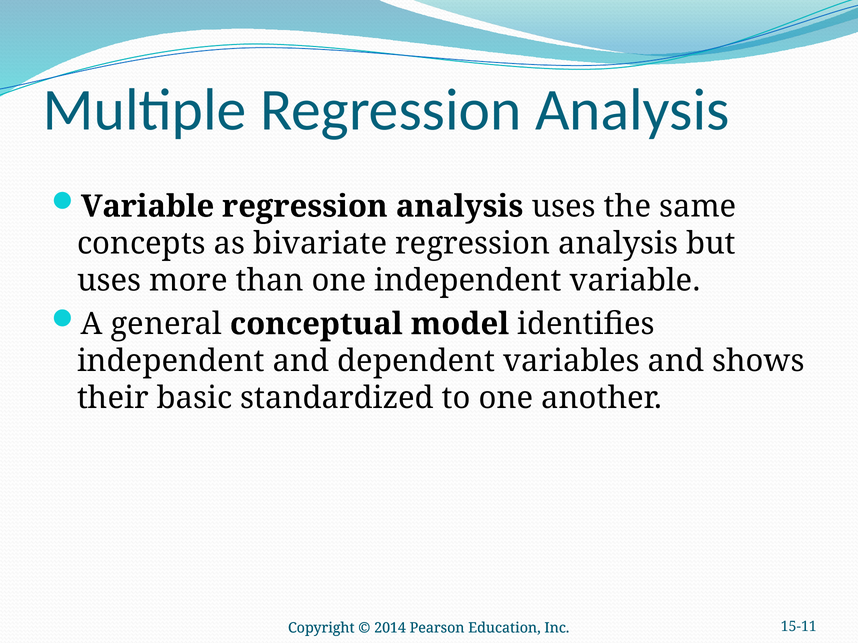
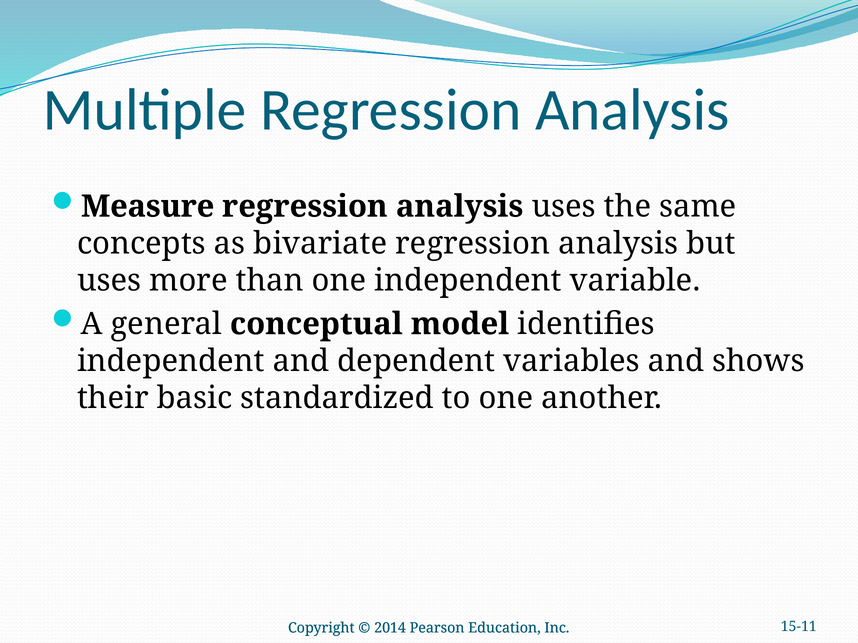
Variable: Variable -> Measure (148, 207)
